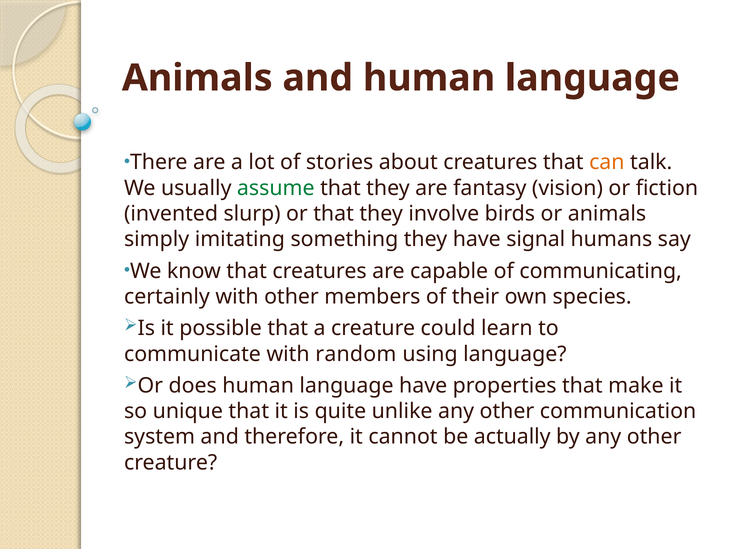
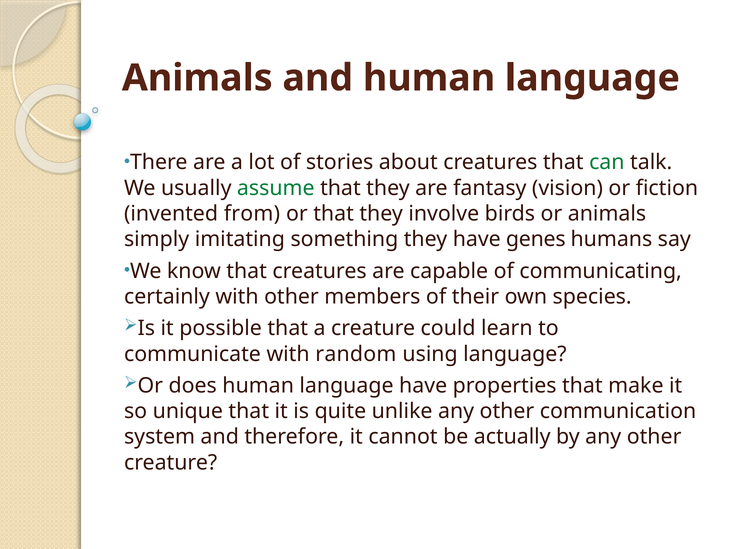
can colour: orange -> green (607, 162)
slurp: slurp -> from (252, 214)
signal: signal -> genes (536, 239)
